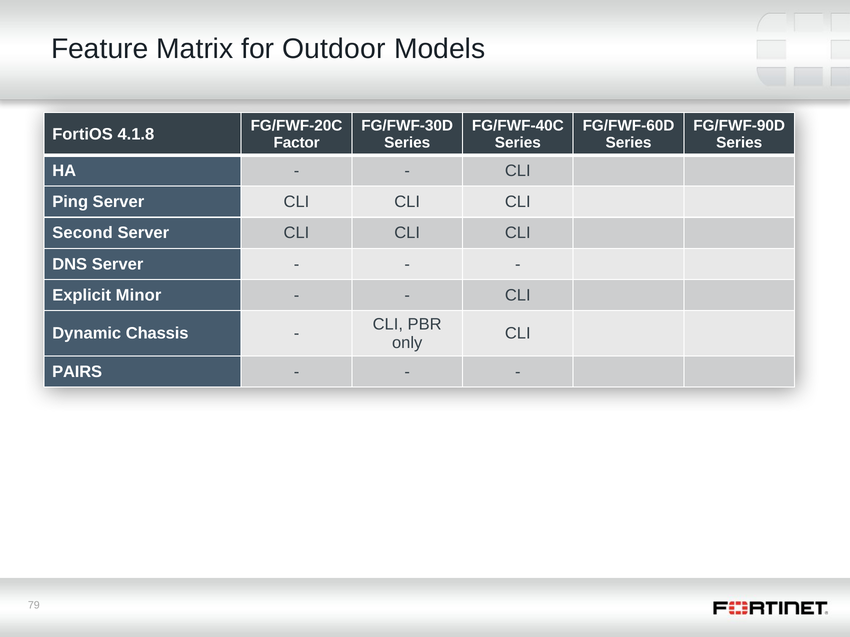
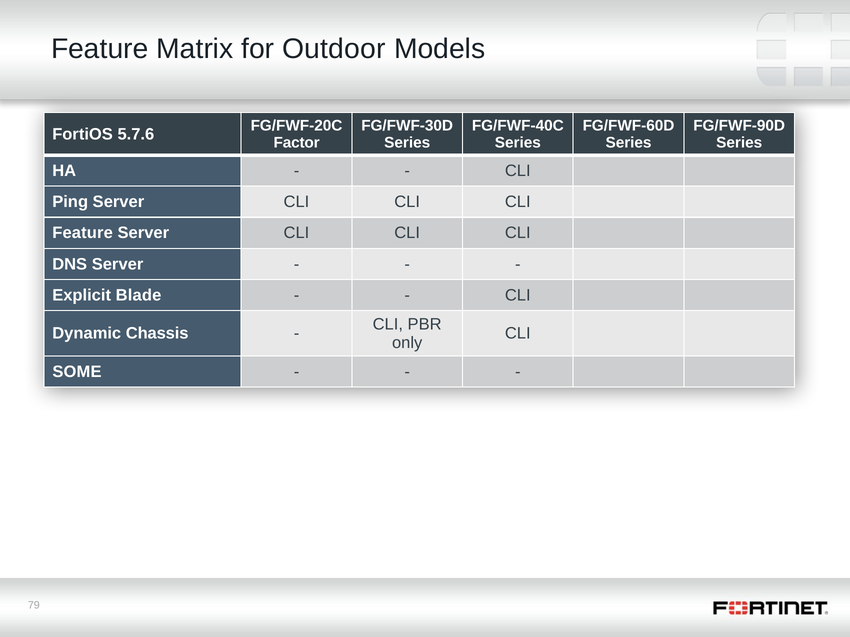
4.1.8: 4.1.8 -> 5.7.6 (136, 134)
Second: Second -> Feature (83, 233)
Minor: Minor -> Blade (139, 295)
PAIRS: PAIRS -> SOME (77, 372)
